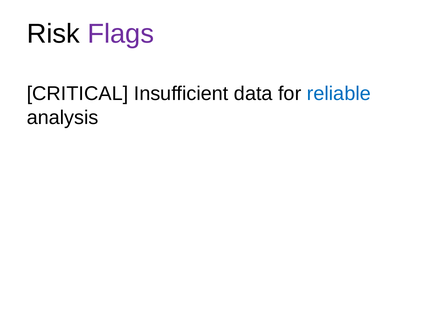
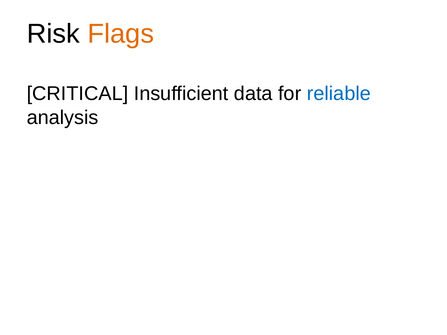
Flags colour: purple -> orange (121, 34)
